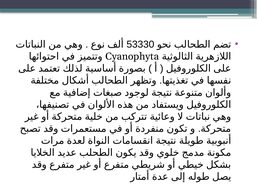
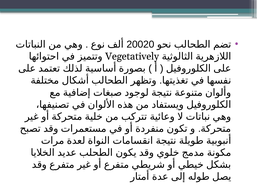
53330: 53330 -> 20020 (140, 44)
Cyanophyta: Cyanophyta -> Vegetatively (132, 56)
